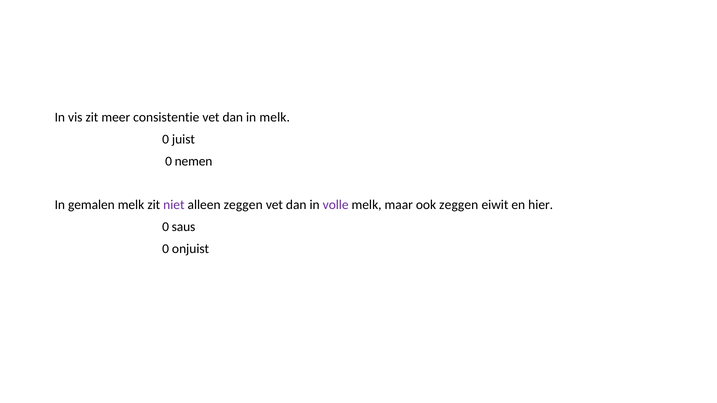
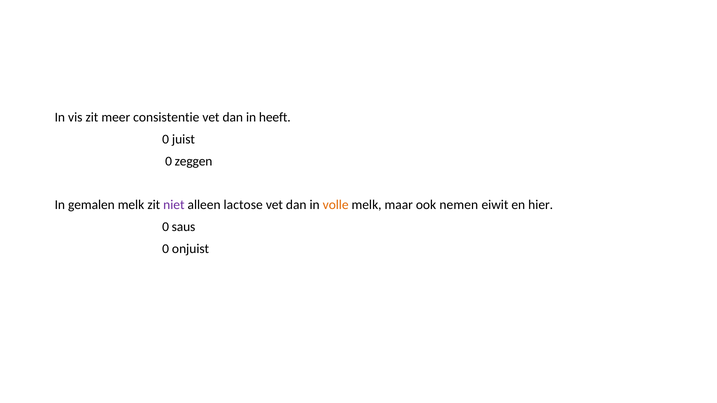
in melk: melk -> heeft (275, 117)
nemen: nemen -> zeggen (194, 161)
alleen zeggen: zeggen -> lactose (243, 205)
volle colour: purple -> orange (336, 205)
ook zeggen: zeggen -> nemen (459, 205)
